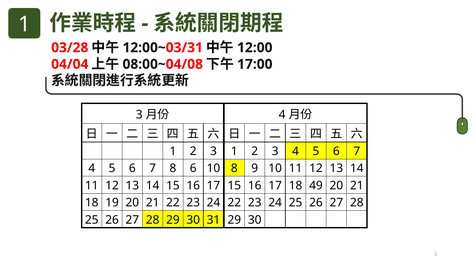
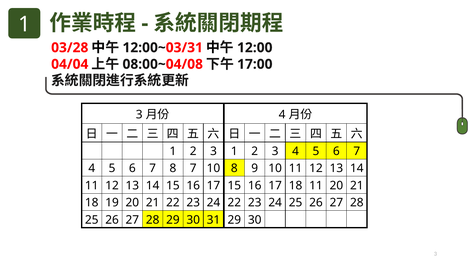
8 6: 6 -> 7 (193, 168)
18 49: 49 -> 11 (316, 186)
